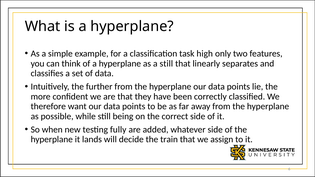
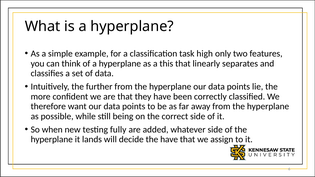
a still: still -> this (166, 64)
the train: train -> have (169, 140)
